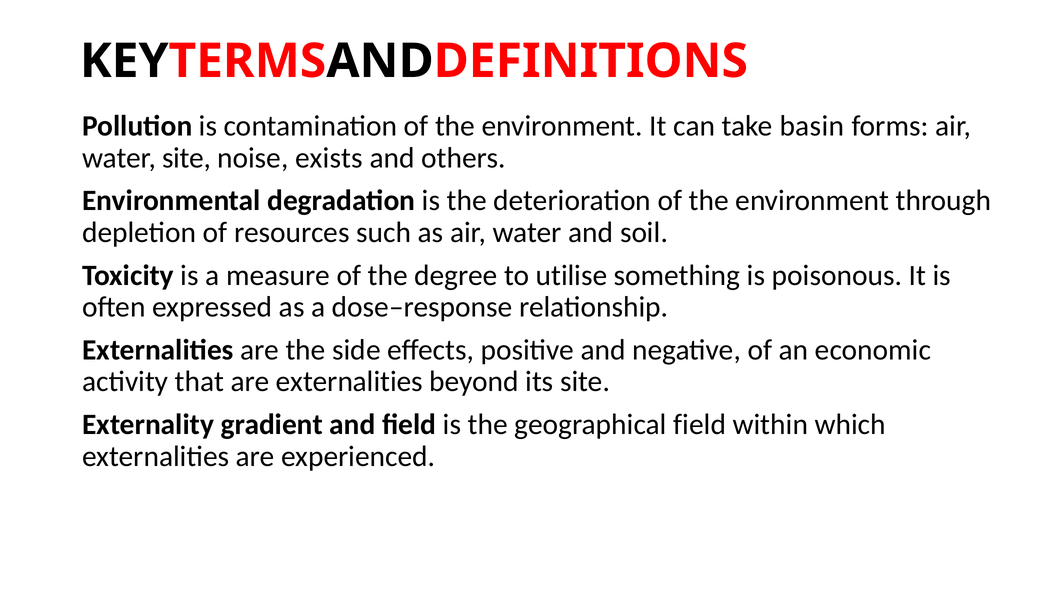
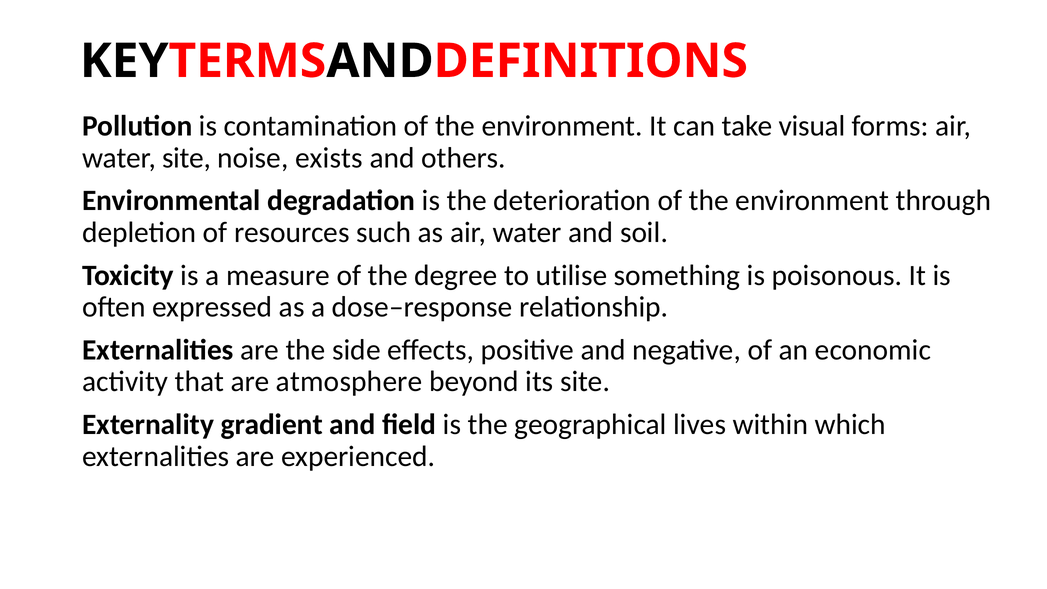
basin: basin -> visual (812, 126)
are externalities: externalities -> atmosphere (349, 382)
geographical field: field -> lives (700, 424)
